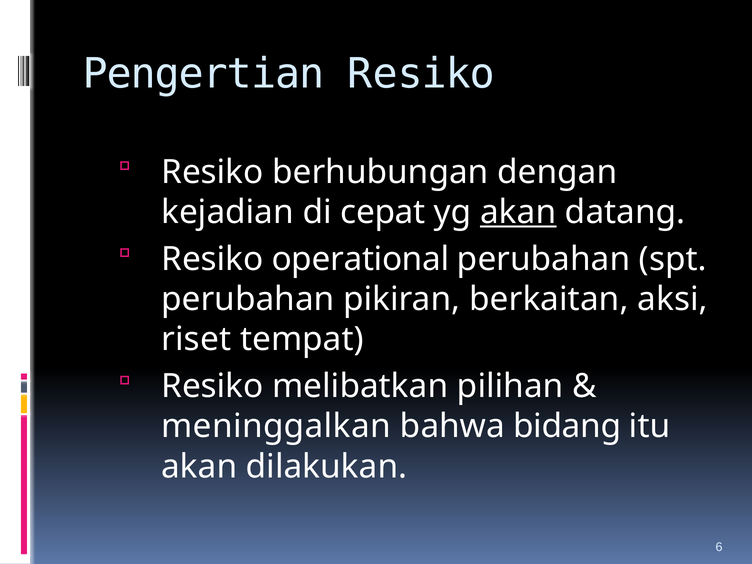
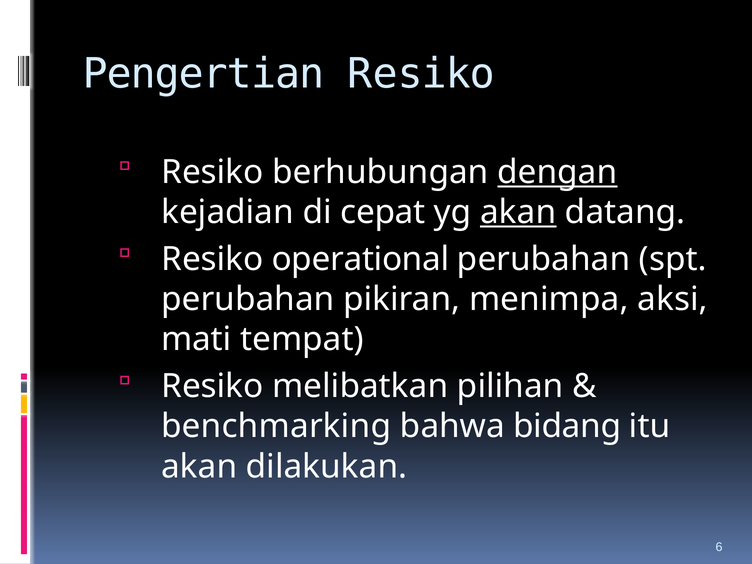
dengan underline: none -> present (557, 172)
berkaitan: berkaitan -> menimpa (549, 299)
riset: riset -> mati (196, 339)
meninggalkan: meninggalkan -> benchmarking (276, 426)
